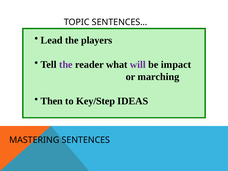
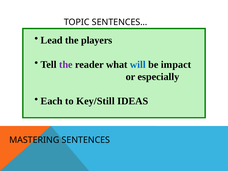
will colour: purple -> blue (138, 65)
marching: marching -> especially (158, 77)
Then: Then -> Each (52, 101)
Key/Step: Key/Step -> Key/Still (95, 101)
